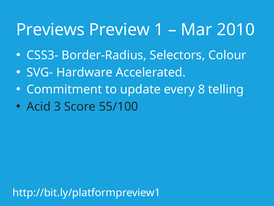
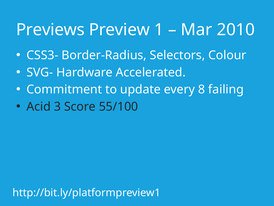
telling: telling -> failing (226, 89)
